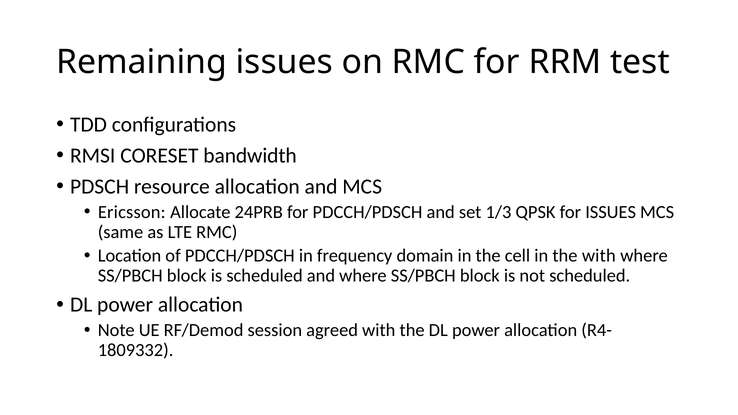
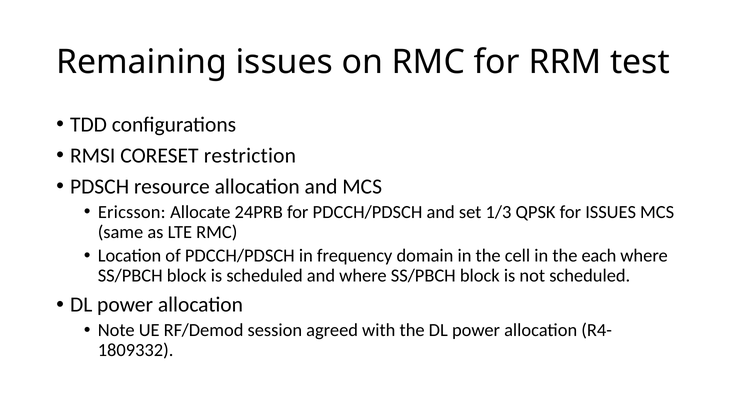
bandwidth: bandwidth -> restriction (250, 156)
the with: with -> each (599, 256)
